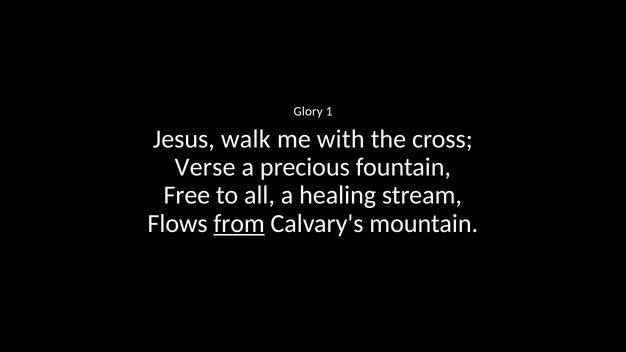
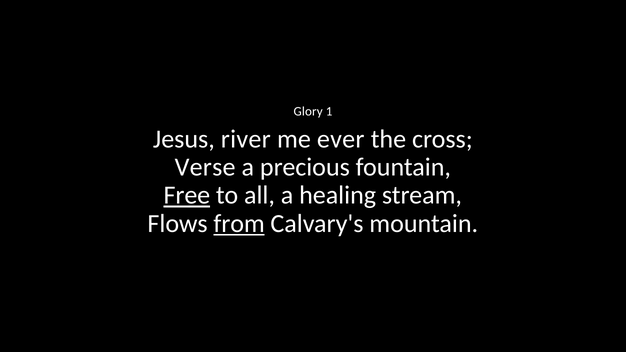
walk: walk -> river (246, 139)
with: with -> ever (341, 139)
Free underline: none -> present (187, 195)
